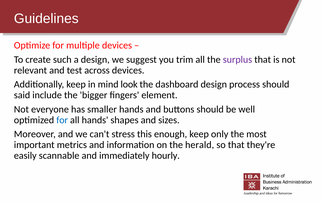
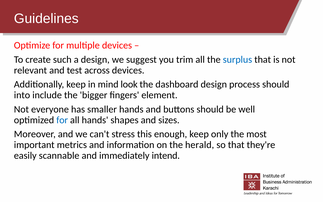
surplus colour: purple -> blue (237, 60)
said: said -> into (22, 95)
hourly: hourly -> intend (166, 156)
